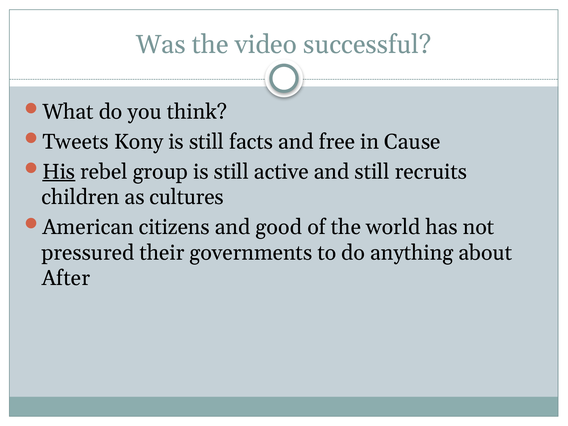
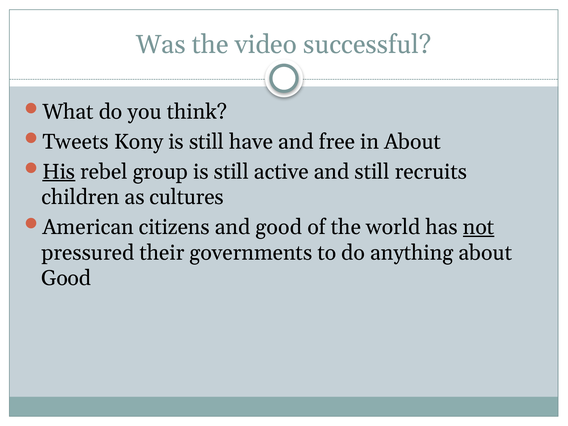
facts: facts -> have (251, 142)
in Cause: Cause -> About (412, 142)
not underline: none -> present (479, 227)
After: After -> Good (66, 278)
